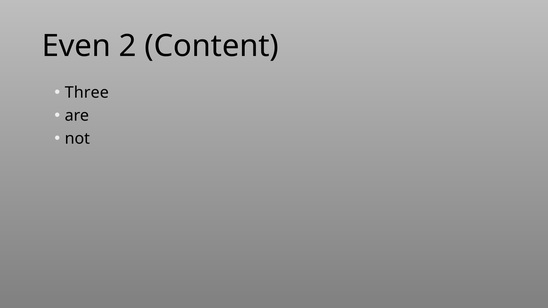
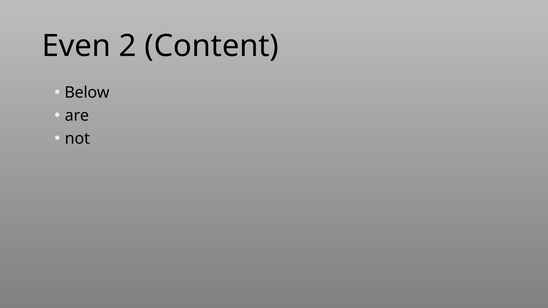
Three: Three -> Below (87, 93)
